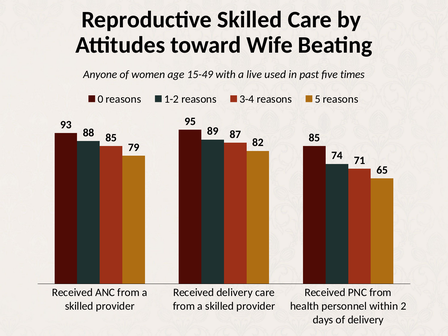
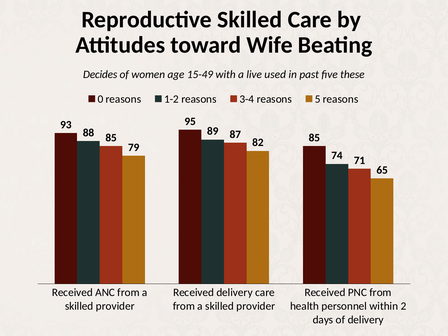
Anyone: Anyone -> Decides (100, 75)
times: times -> these (352, 75)
